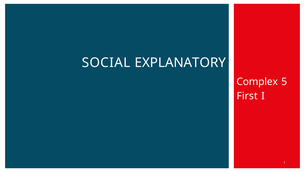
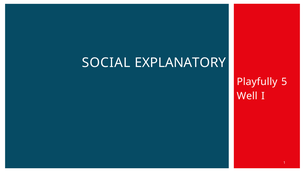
Complex: Complex -> Playfully (257, 81)
First: First -> Well (247, 96)
